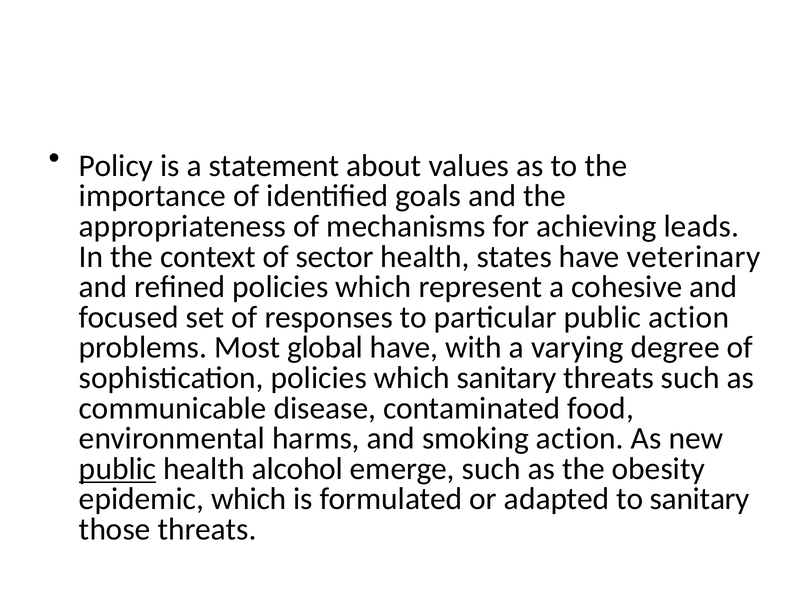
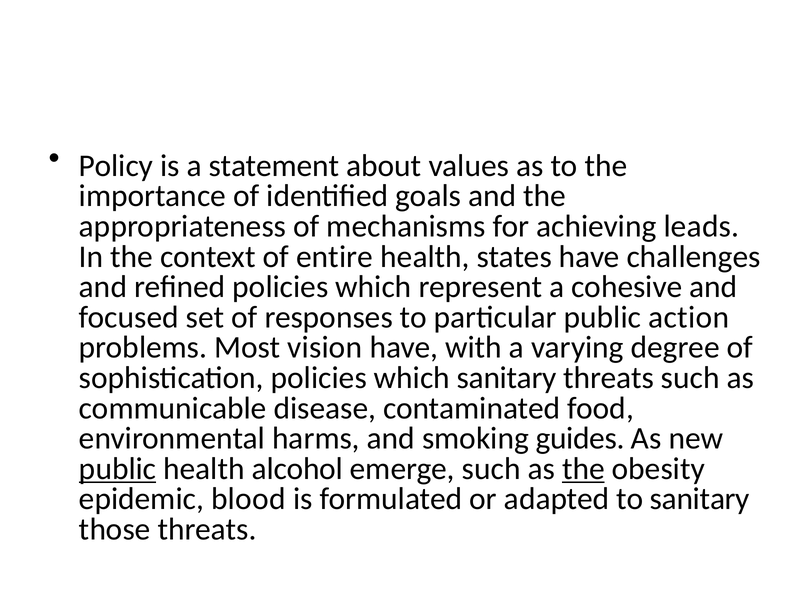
sector: sector -> entire (335, 256)
veterinary: veterinary -> challenges (694, 256)
global: global -> vision (325, 347)
smoking action: action -> guides (580, 438)
the underline: none -> present (583, 468)
epidemic which: which -> blood (248, 499)
